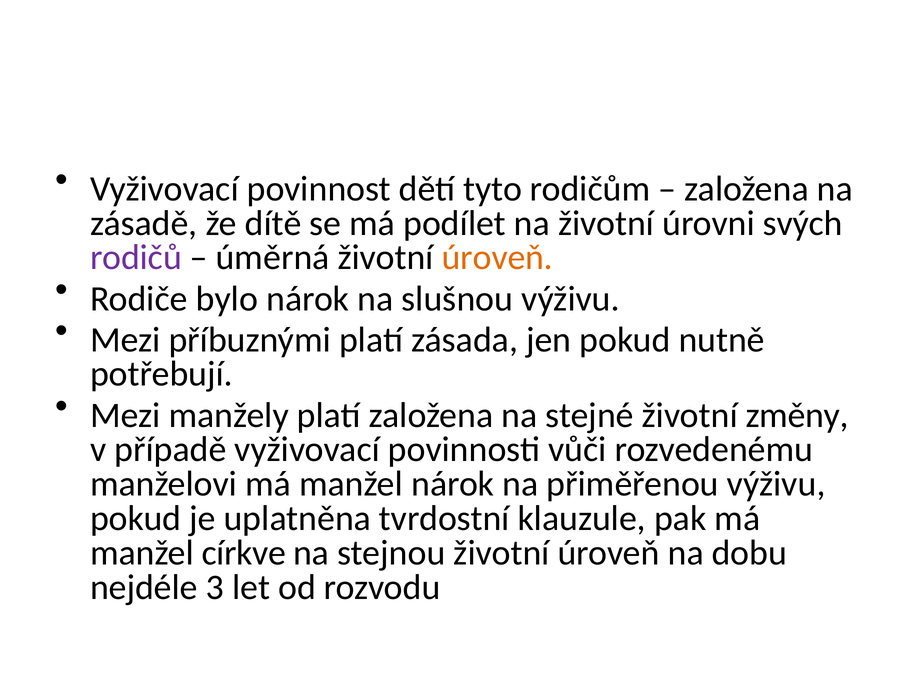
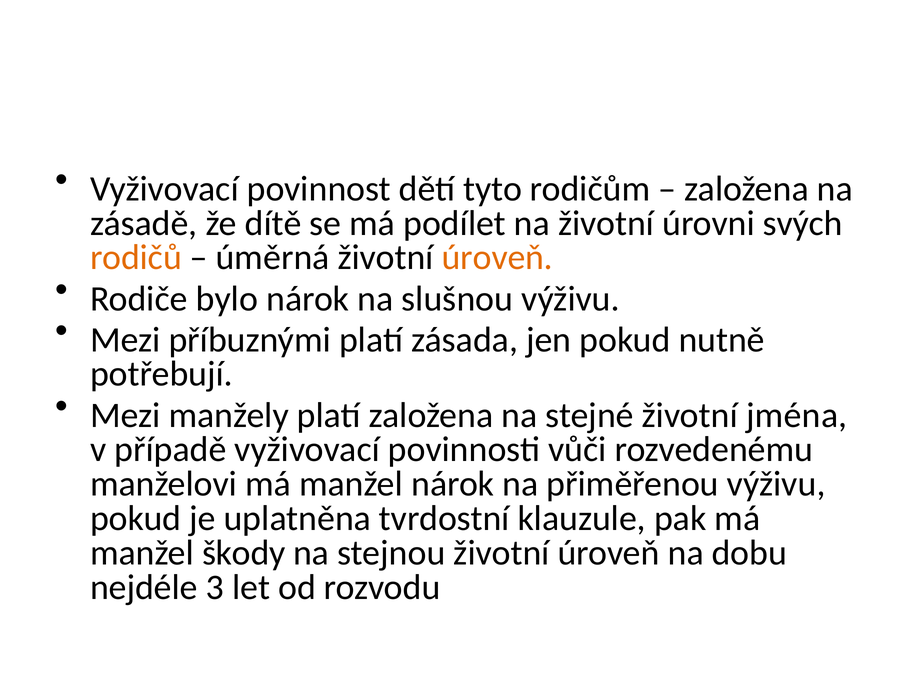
rodičů colour: purple -> orange (136, 258)
změny: změny -> jména (797, 415)
církve: církve -> škody (244, 553)
